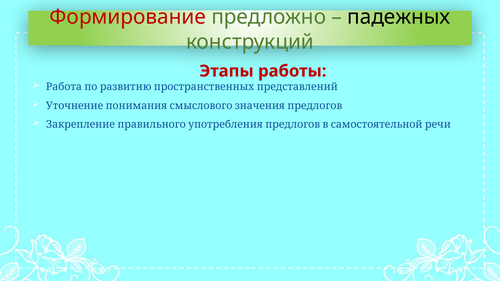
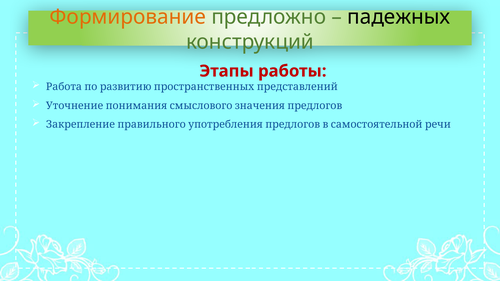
Формирование colour: red -> orange (128, 17)
